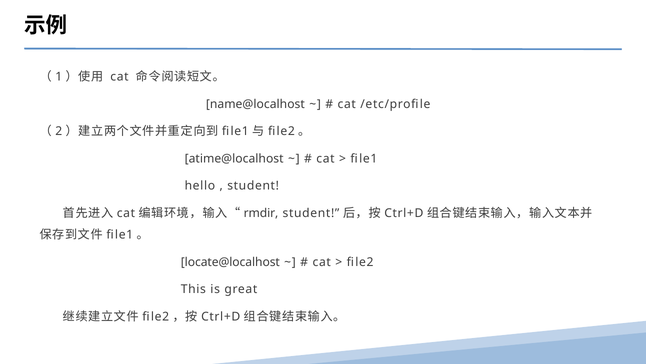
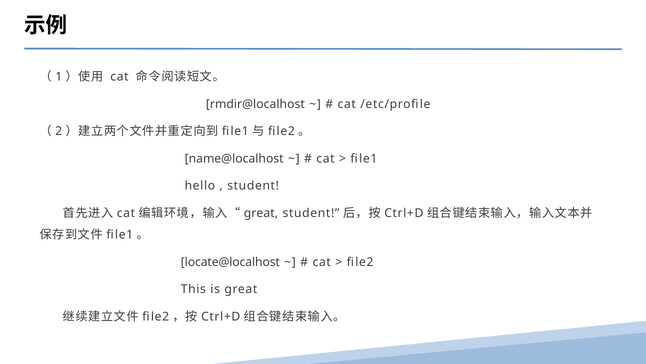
name@localhost: name@localhost -> rmdir@localhost (255, 104)
atime@localhost: atime@localhost -> name@localhost (234, 158)
rmdir: rmdir -> great (261, 213)
